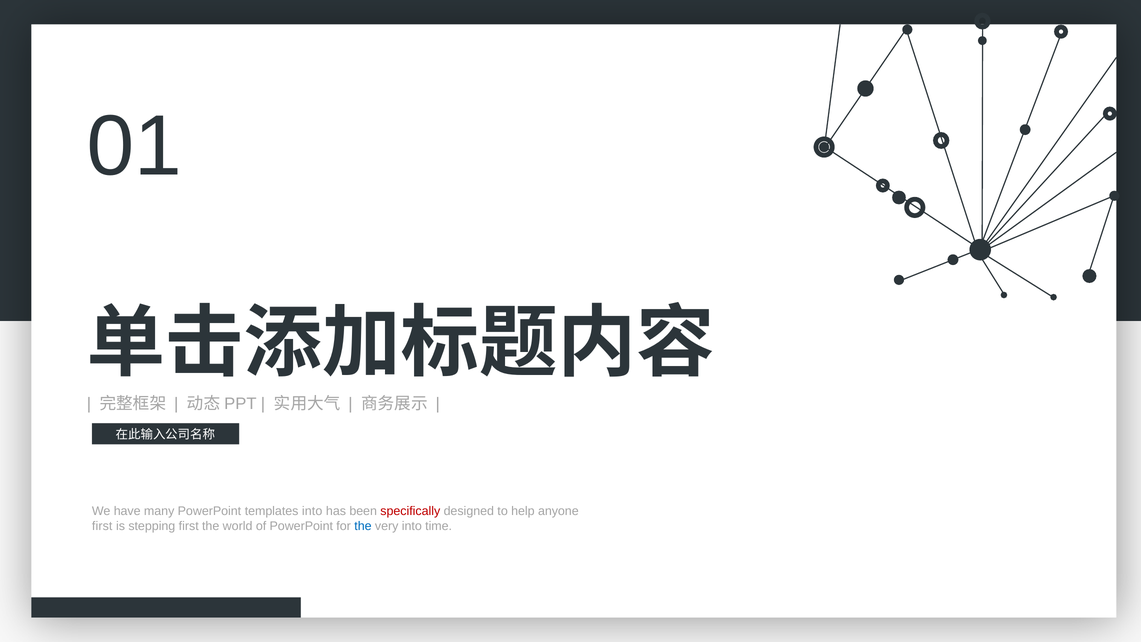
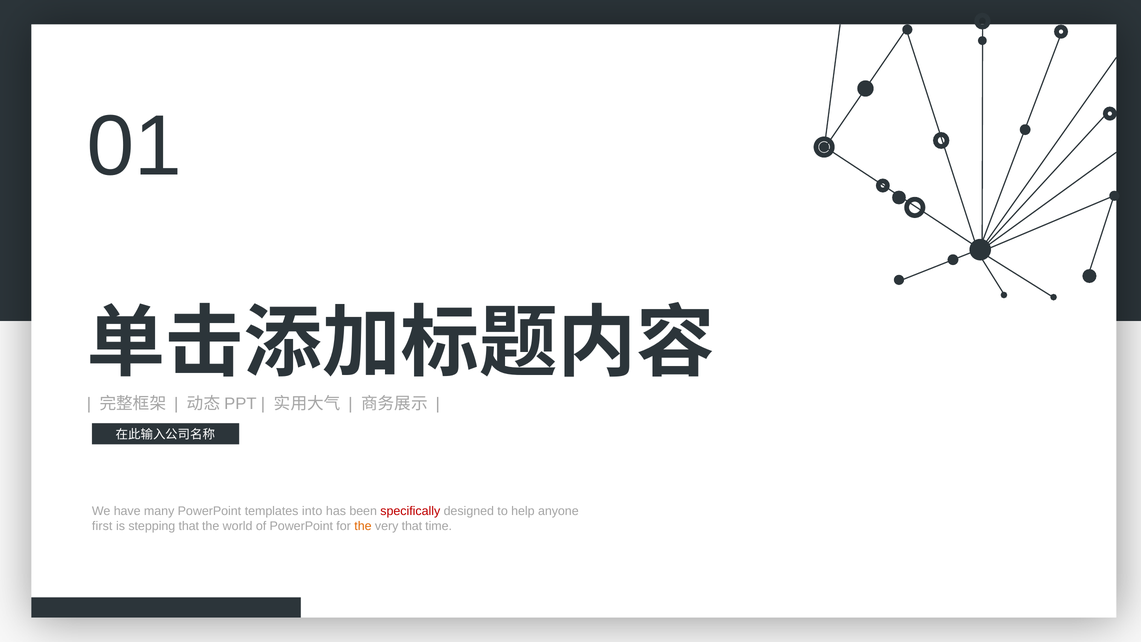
stepping first: first -> that (189, 526)
the colour: blue -> orange (363, 526)
very into: into -> that (412, 526)
